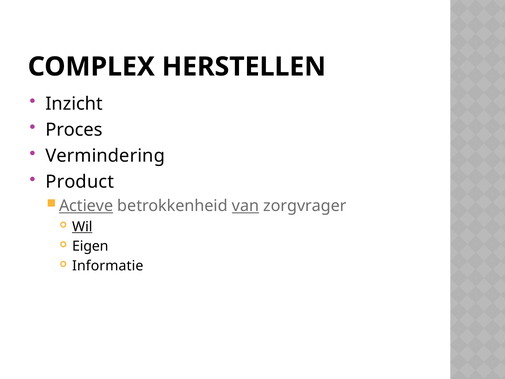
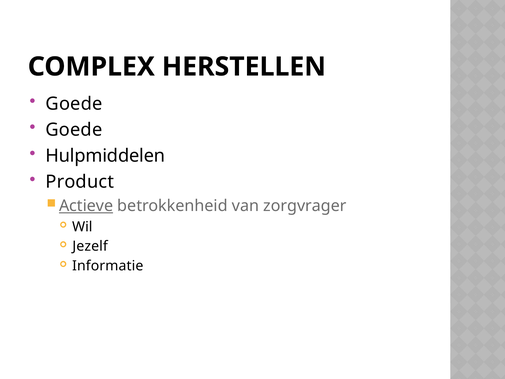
Inzicht: Inzicht -> Goede (74, 104)
Proces: Proces -> Goede (74, 130)
Vermindering: Vermindering -> Hulpmiddelen (105, 156)
van underline: present -> none (245, 206)
Wil underline: present -> none (82, 227)
Eigen: Eigen -> Jezelf (90, 246)
